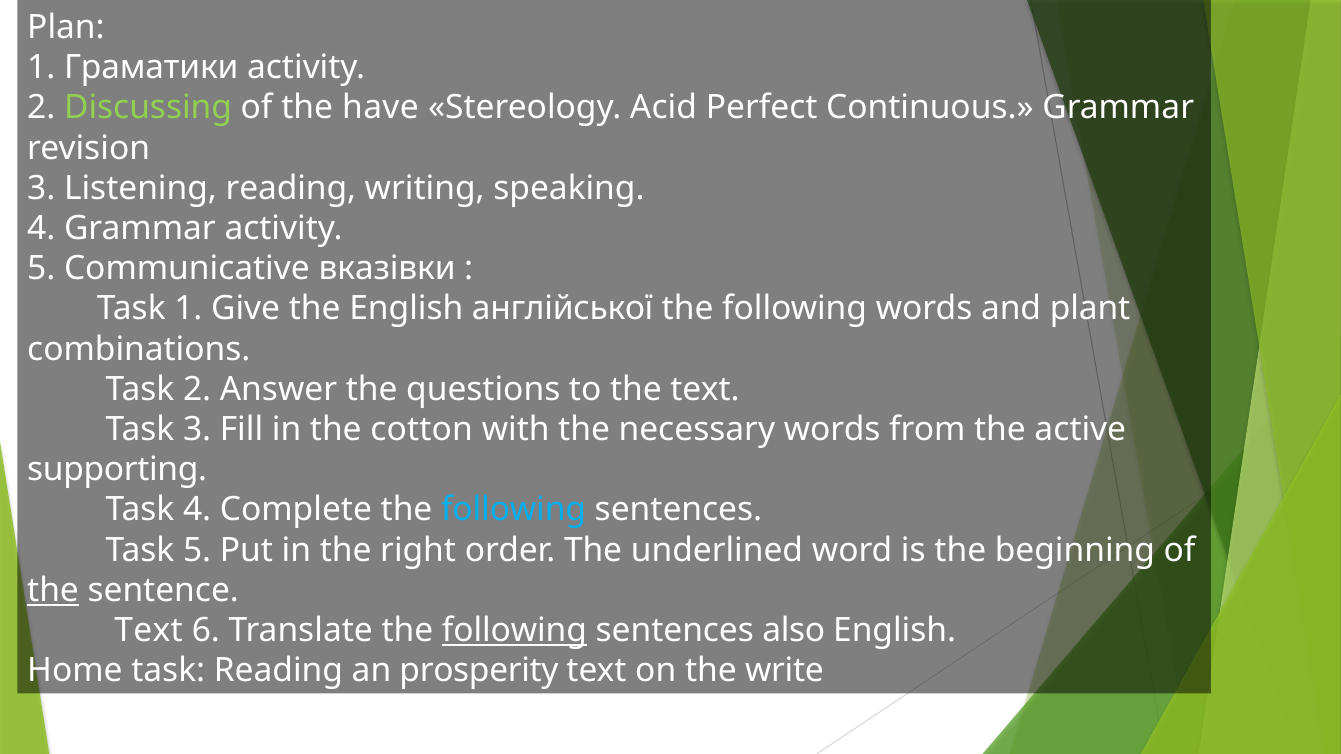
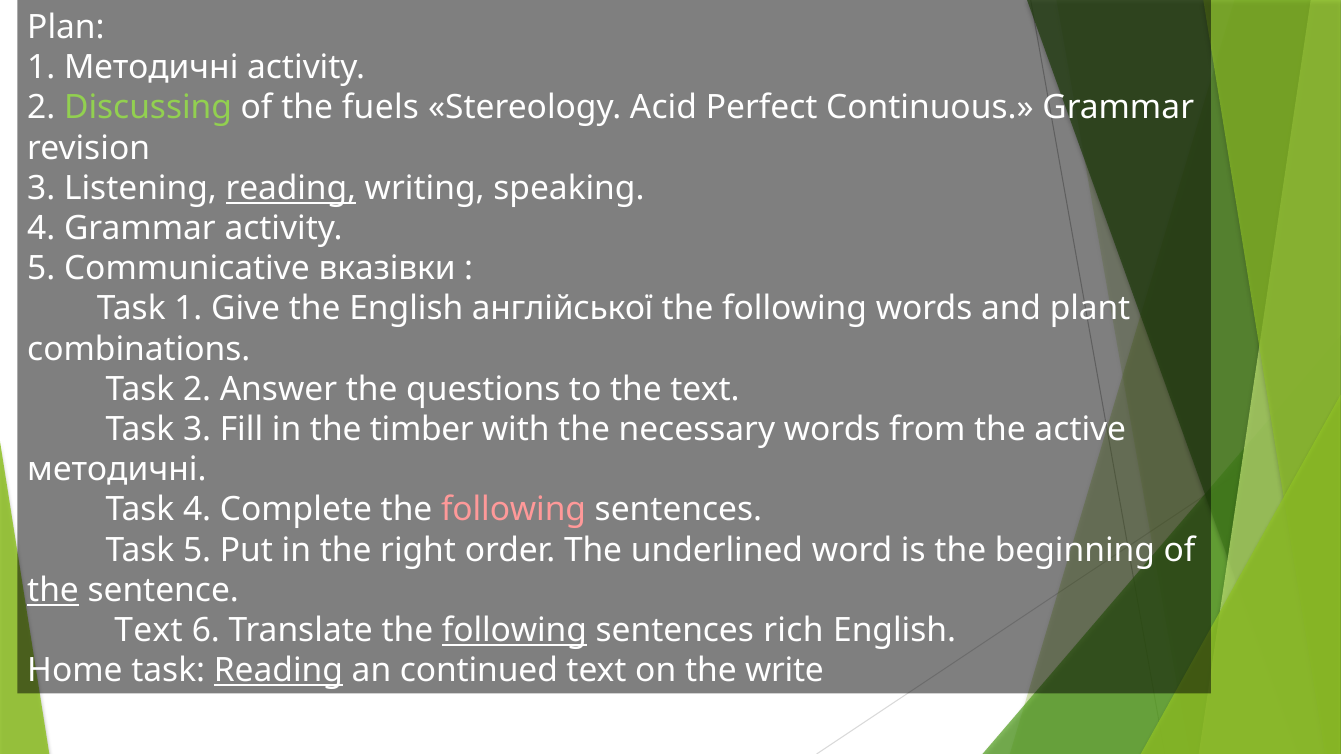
1 Граматики: Граматики -> Методичні (151, 68)
have: have -> fuels (380, 108)
reading underline: none -> present (291, 188)
cotton: cotton -> timber (422, 430)
supporting: supporting -> методичні (117, 470)
following colour: light blue -> pink (514, 510)
also: also -> rich (793, 631)
Reading underline: none -> present (278, 671)
prosperity: prosperity -> continued (479, 671)
